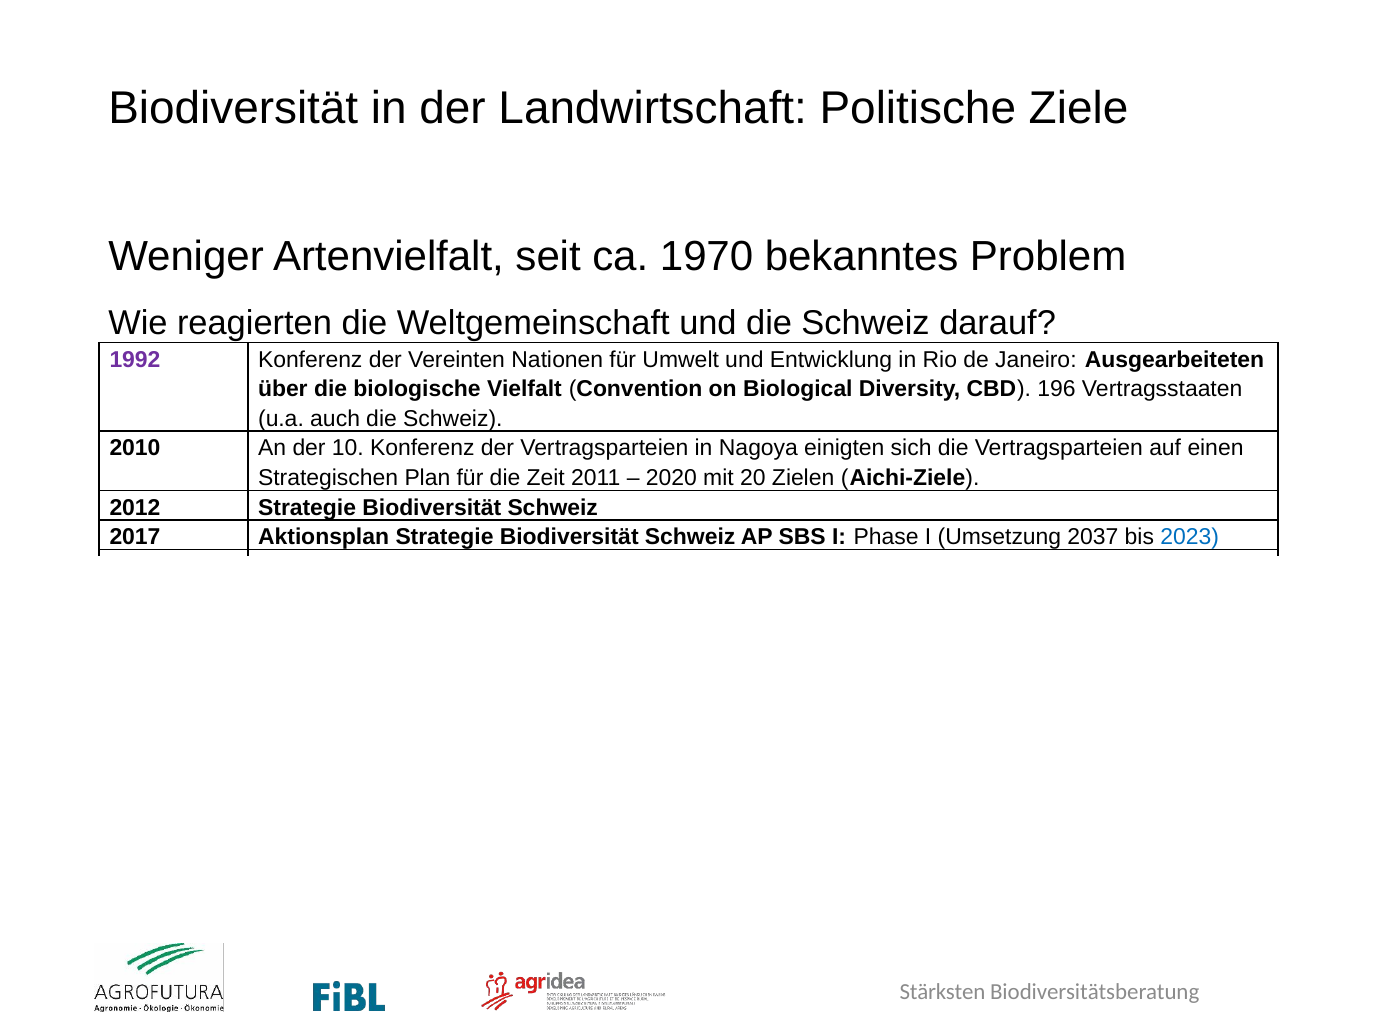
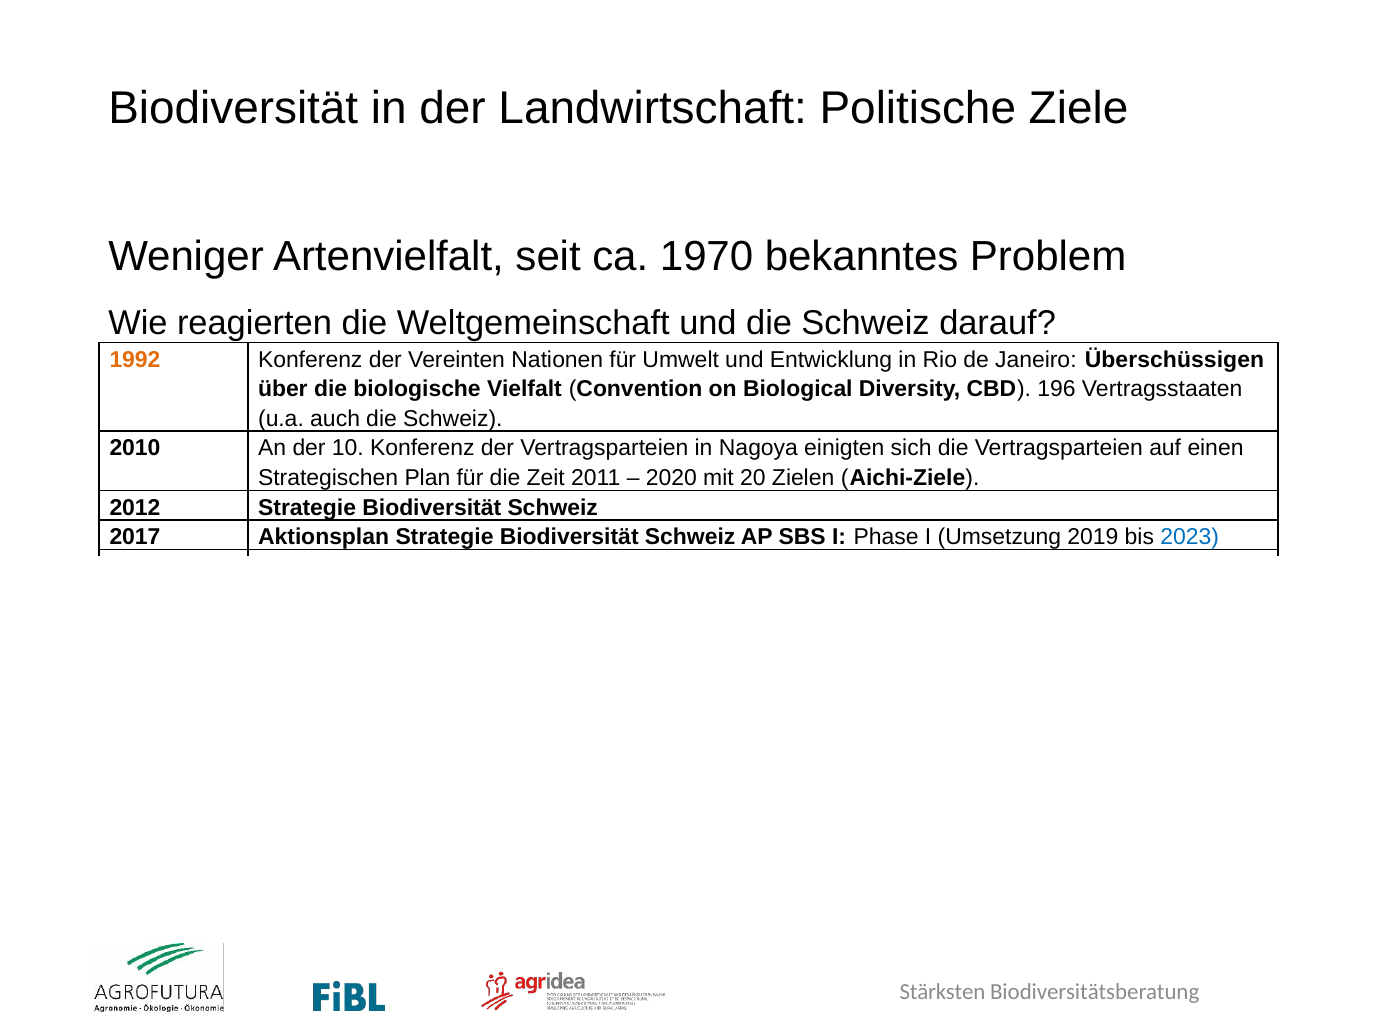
1992 colour: purple -> orange (135, 360)
Janeiro Ausgearbeiteten: Ausgearbeiteten -> Überschüssigen (1174, 360)
2037: 2037 -> 2019 (1093, 537)
